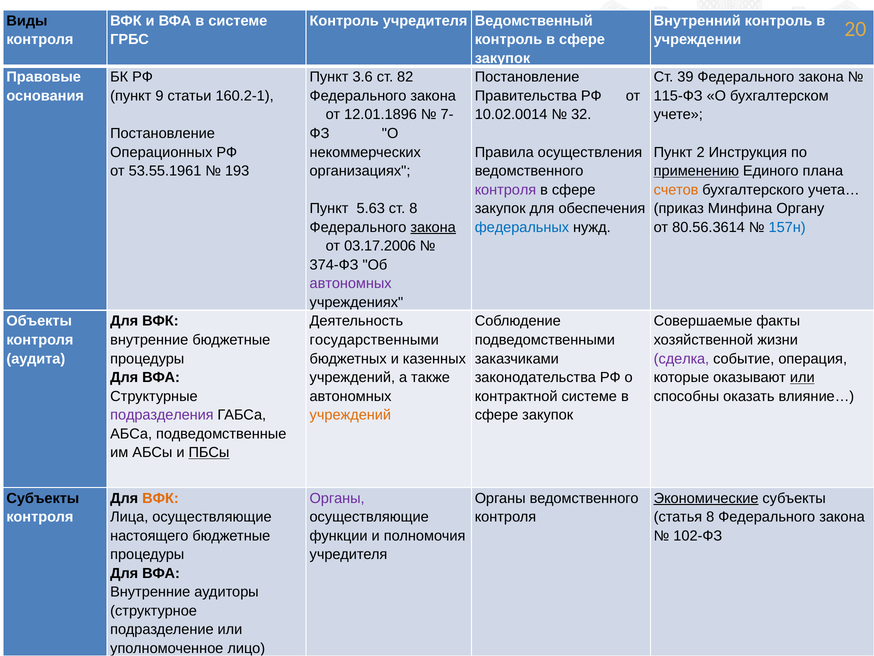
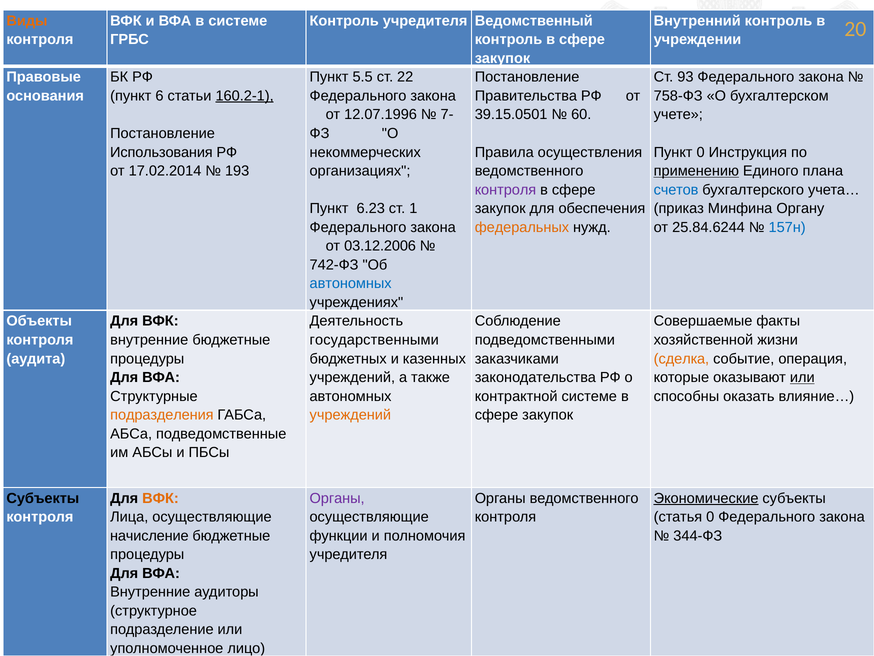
Виды colour: black -> orange (27, 21)
3.6: 3.6 -> 5.5 (363, 77)
82: 82 -> 22 (405, 77)
39: 39 -> 93 (685, 77)
9: 9 -> 6 (160, 96)
160.2-1 underline: none -> present (245, 96)
115-ФЗ: 115-ФЗ -> 758-ФЗ (678, 96)
12.01.1896: 12.01.1896 -> 12.07.1996 (381, 115)
10.02.0014: 10.02.0014 -> 39.15.0501 (511, 115)
32: 32 -> 60 (581, 115)
Операционных: Операционных -> Использования (161, 152)
Пункт 2: 2 -> 0 (701, 152)
53.55.1961: 53.55.1961 -> 17.02.2014 (165, 171)
счетов colour: orange -> blue (676, 190)
5.63: 5.63 -> 6.23 (371, 208)
ст 8: 8 -> 1 (413, 208)
закона underline: present -> none (433, 227)
федеральных colour: blue -> orange (522, 227)
80.56.3614: 80.56.3614 -> 25.84.6244 (709, 227)
03.17.2006: 03.17.2006 -> 03.12.2006 (380, 246)
374-ФЗ: 374-ФЗ -> 742-ФЗ (334, 265)
автономных colour: purple -> blue (351, 283)
сделка colour: purple -> orange (681, 358)
подразделения colour: purple -> orange (162, 415)
ПБСы underline: present -> none (209, 452)
статья 8: 8 -> 0 (710, 517)
настоящего: настоящего -> начисление (149, 535)
102-ФЗ: 102-ФЗ -> 344-ФЗ (698, 535)
